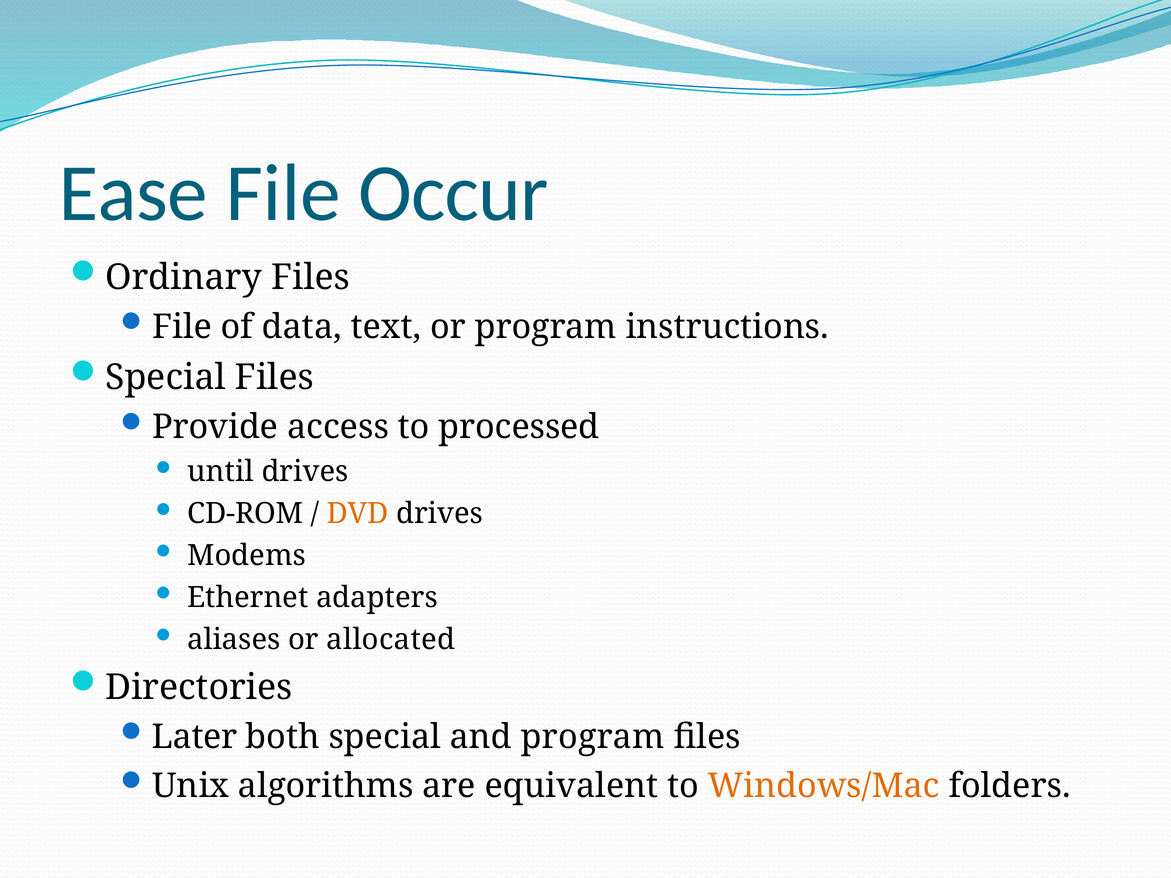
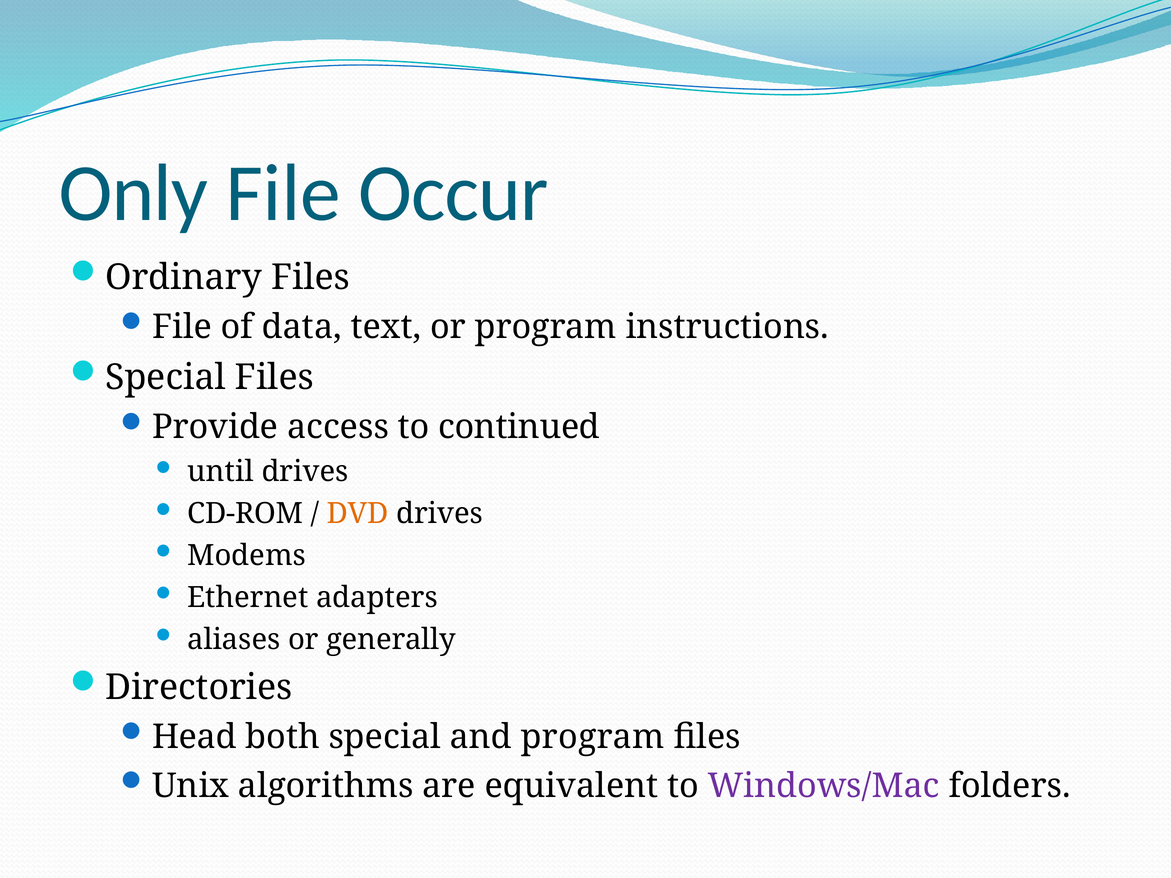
Ease: Ease -> Only (133, 193)
processed: processed -> continued (519, 427)
allocated: allocated -> generally (391, 640)
Later: Later -> Head (194, 737)
Windows/Mac colour: orange -> purple (824, 786)
